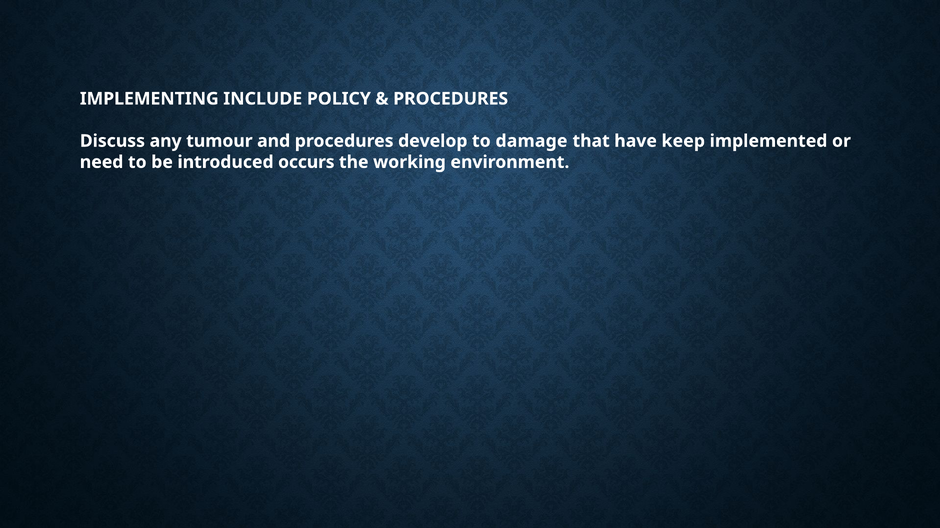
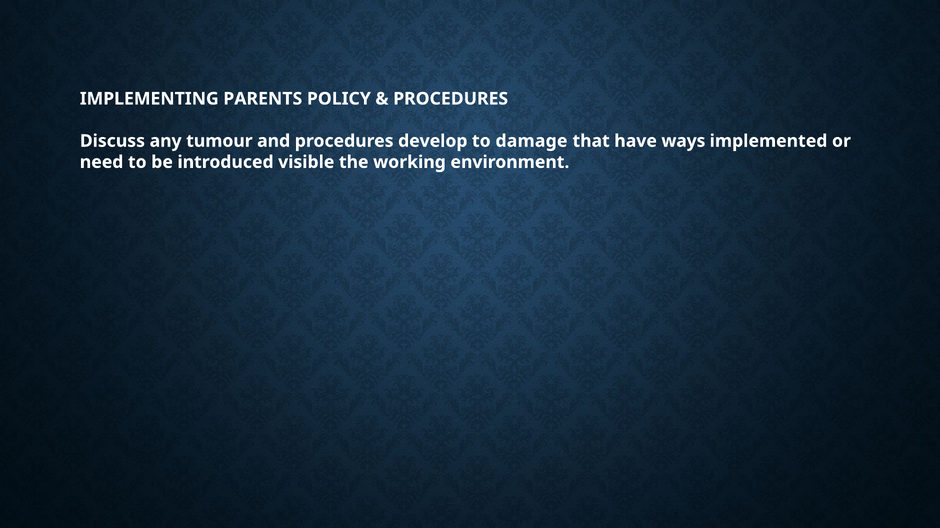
INCLUDE: INCLUDE -> PARENTS (263, 99)
keep: keep -> ways (683, 141)
occurs: occurs -> visible (306, 162)
